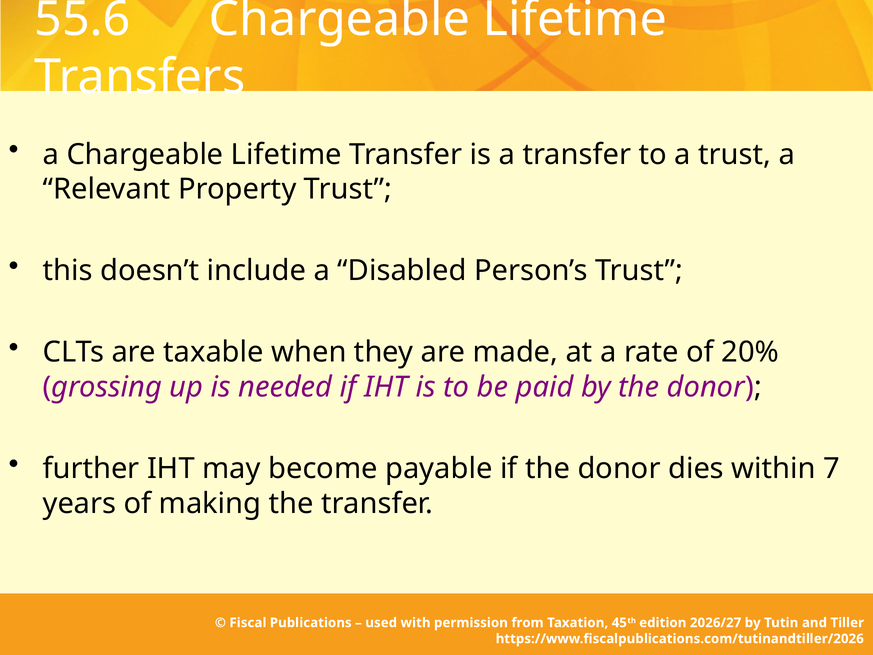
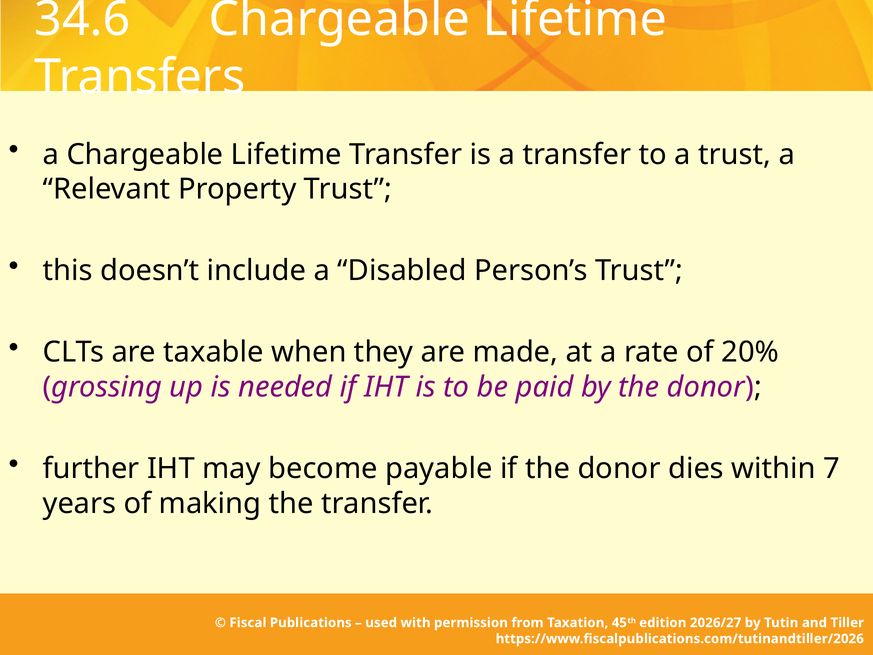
55.6: 55.6 -> 34.6 (82, 19)
